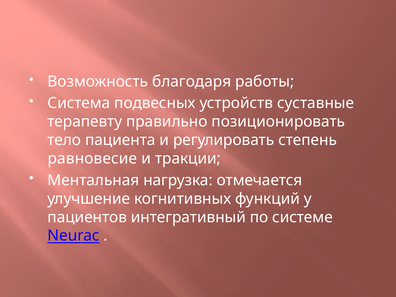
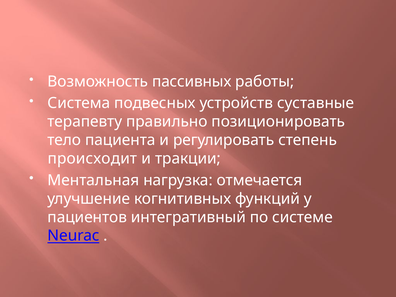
благодаря: благодаря -> пассивных (192, 82)
равновесие: равновесие -> происходит (92, 159)
